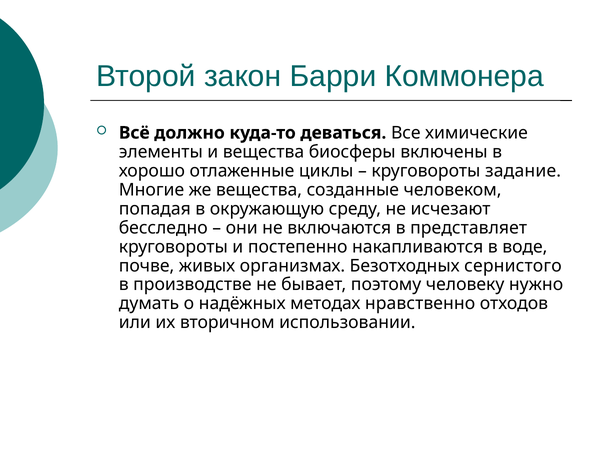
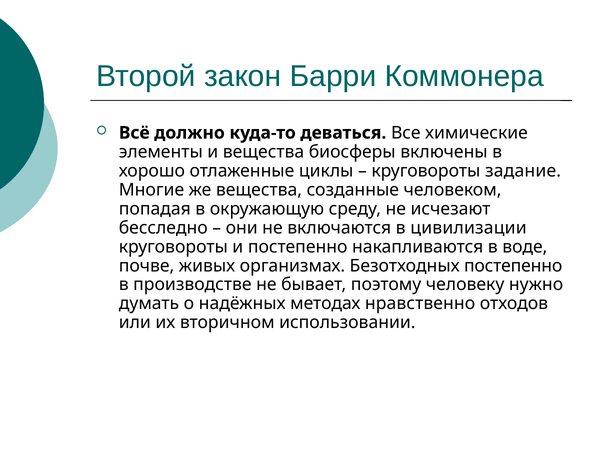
представляет: представляет -> цивилизации (469, 227)
Безотходных сернистого: сернистого -> постепенно (513, 265)
